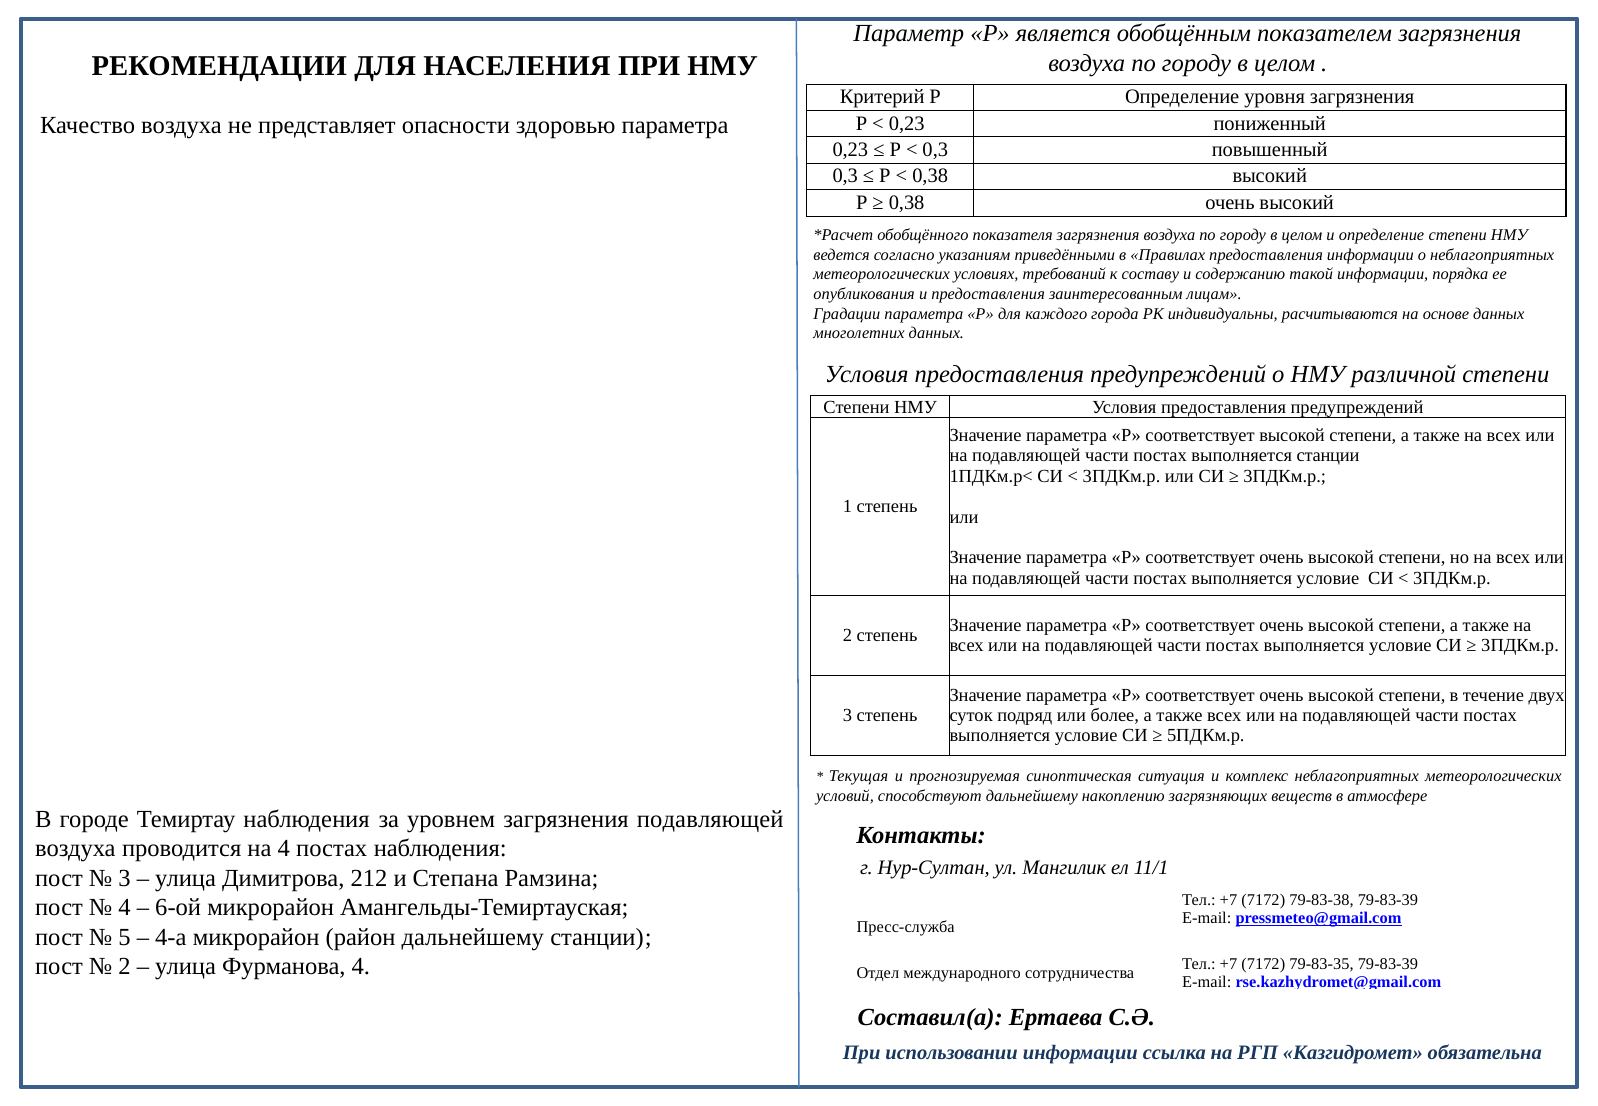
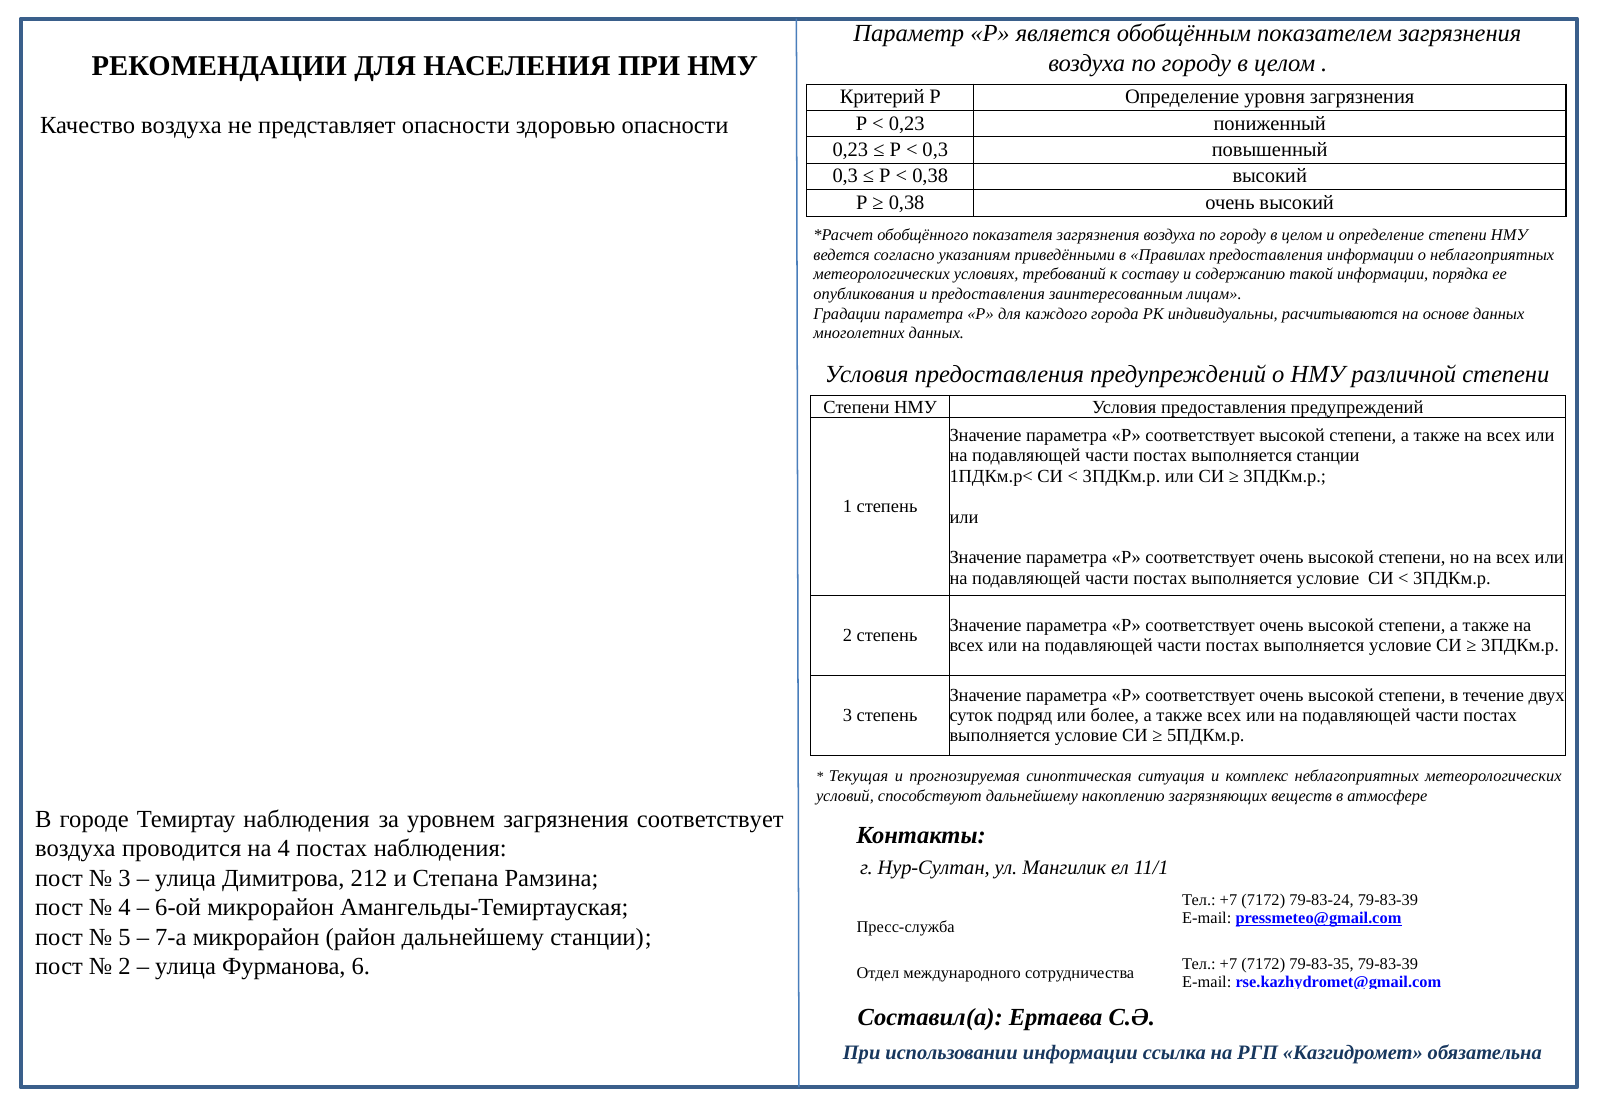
здоровью параметра: параметра -> опасности (675, 125)
загрязнения подавляющей: подавляющей -> соответствует (710, 820)
79-83-38: 79-83-38 -> 79-83-24 (1321, 900)
4-а: 4-а -> 7-а (171, 938)
Фурманова 4: 4 -> 6 (361, 967)
